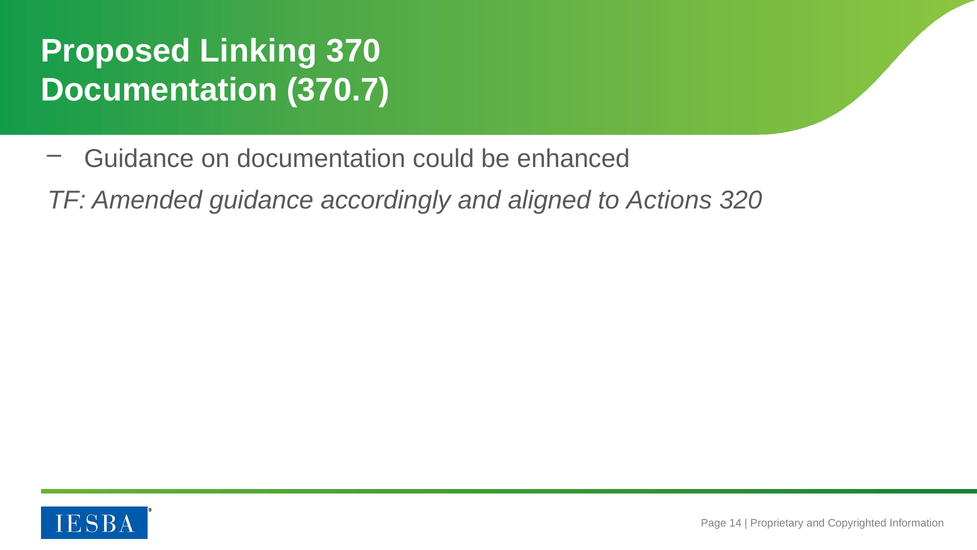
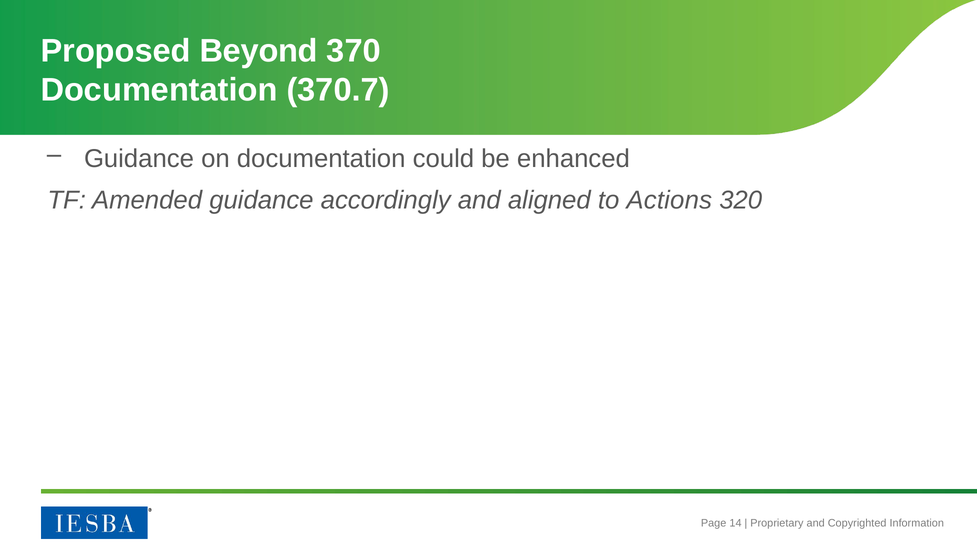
Linking: Linking -> Beyond (259, 51)
